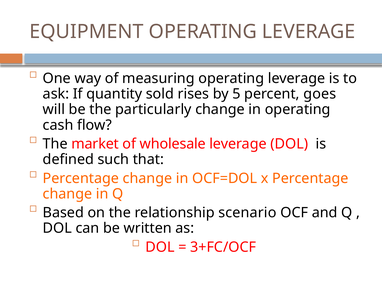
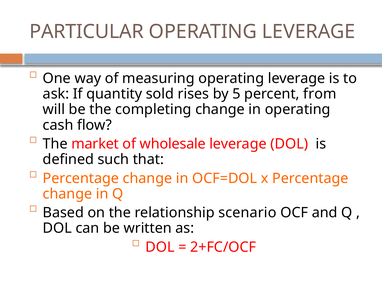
EQUIPMENT: EQUIPMENT -> PARTICULAR (87, 32)
goes: goes -> from (320, 94)
particularly: particularly -> completing (153, 109)
3+FC/OCF: 3+FC/OCF -> 2+FC/OCF (223, 247)
